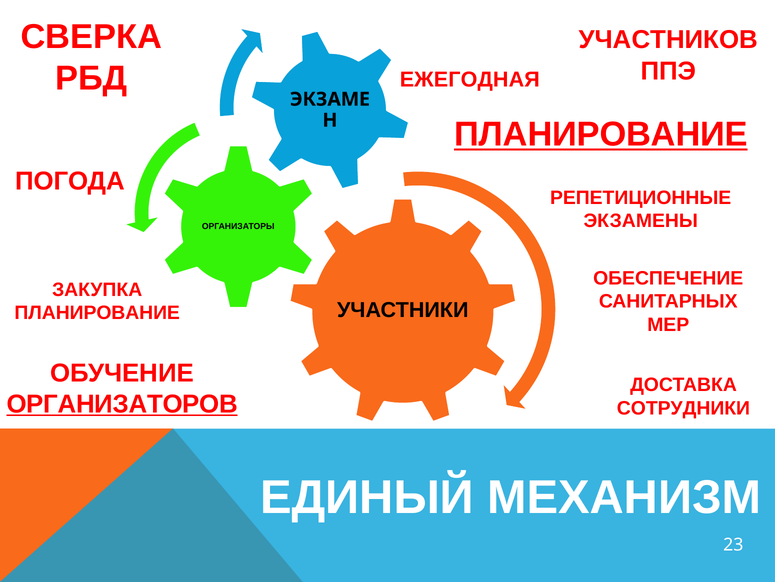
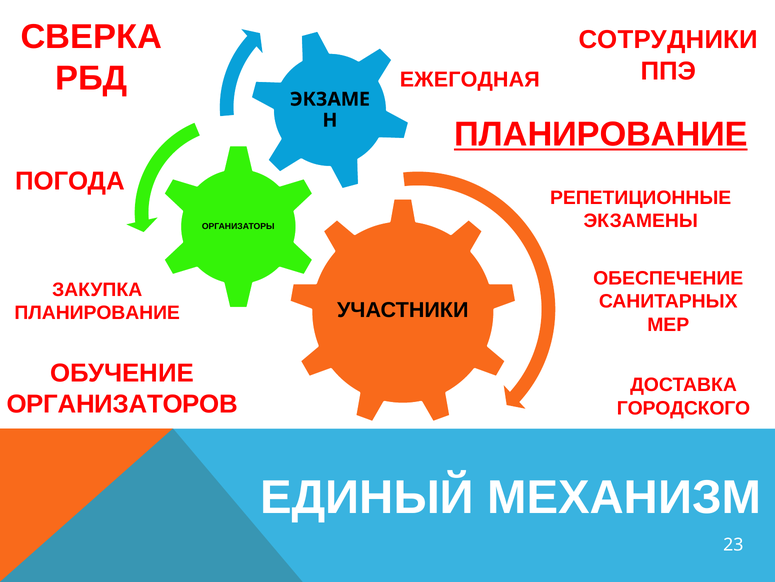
УЧАСТНИКОВ: УЧАСТНИКОВ -> СОТРУДНИКИ (668, 40)
ОРГАНИЗАТОРОВ underline: present -> none (122, 404)
СОТРУДНИКИ: СОТРУДНИКИ -> ГОРОДСКОГО (684, 408)
